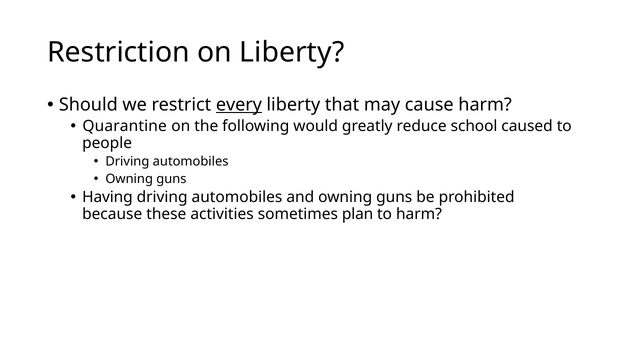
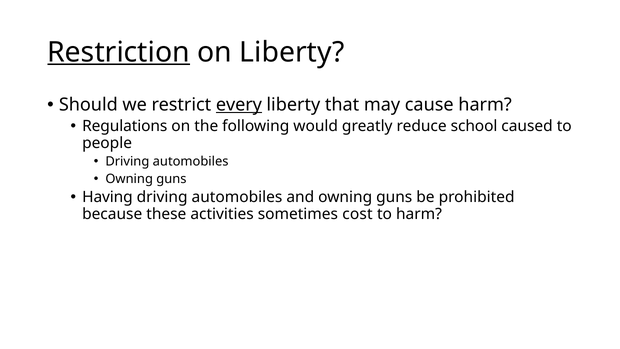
Restriction underline: none -> present (119, 52)
Quarantine: Quarantine -> Regulations (125, 126)
plan: plan -> cost (357, 214)
